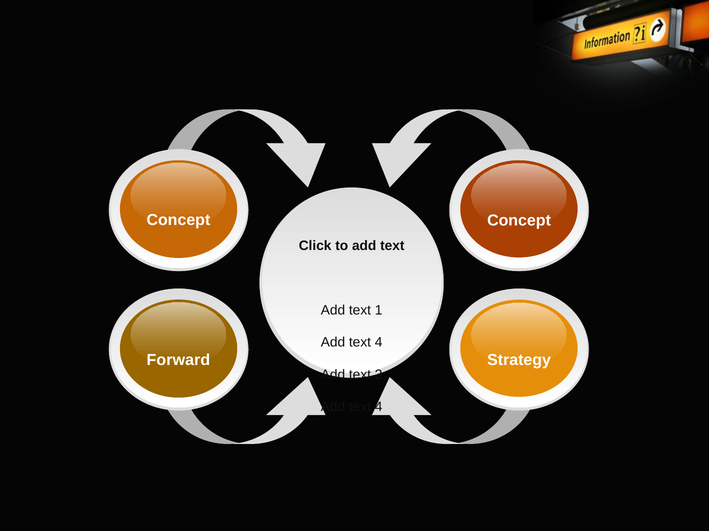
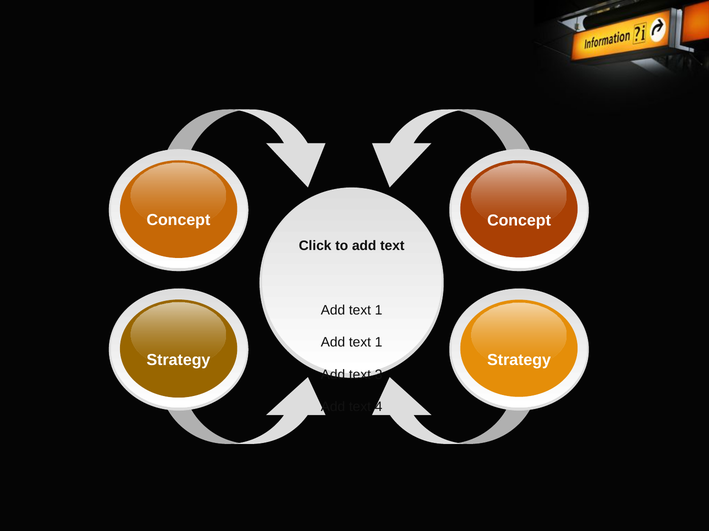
4: 4 -> 1 (379, 343)
Forward: Forward -> Strategy (178, 361)
